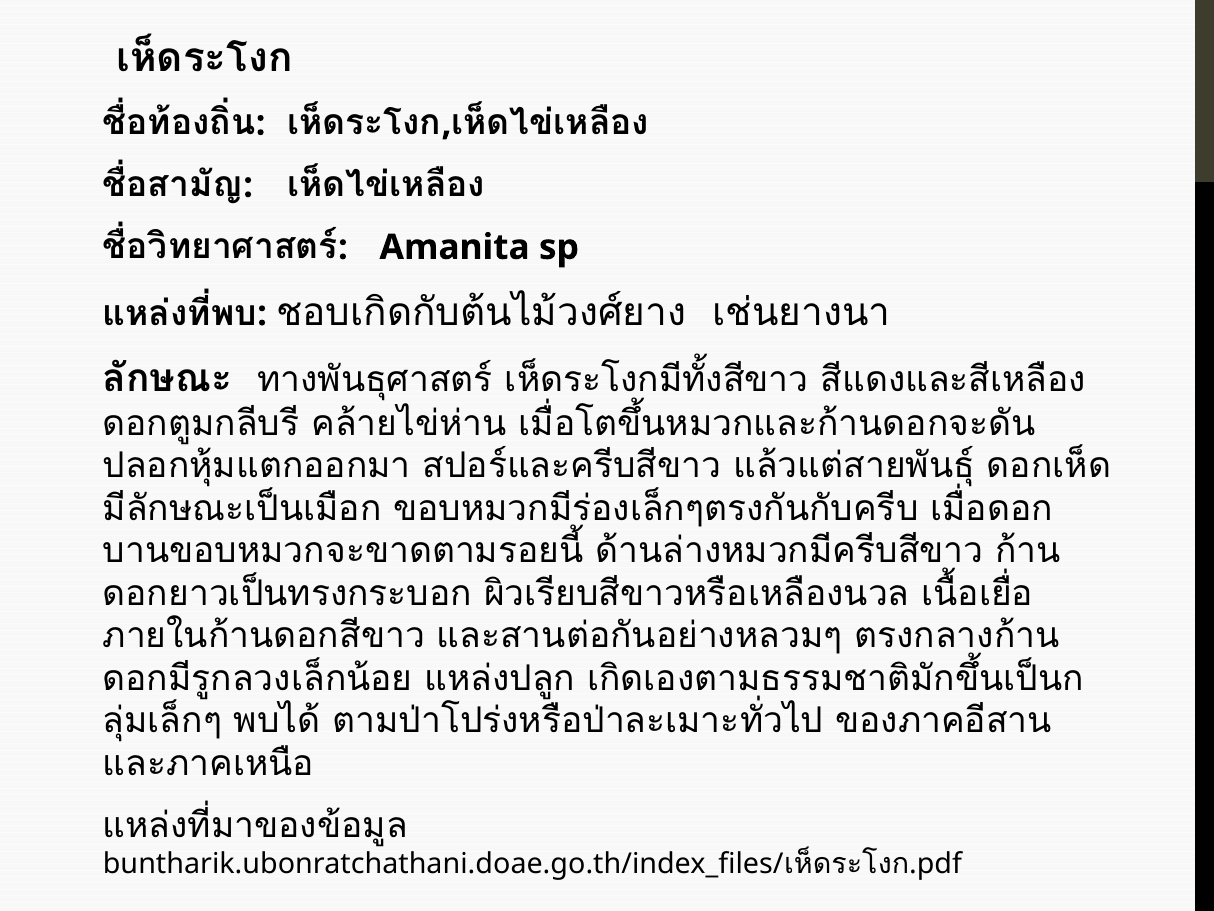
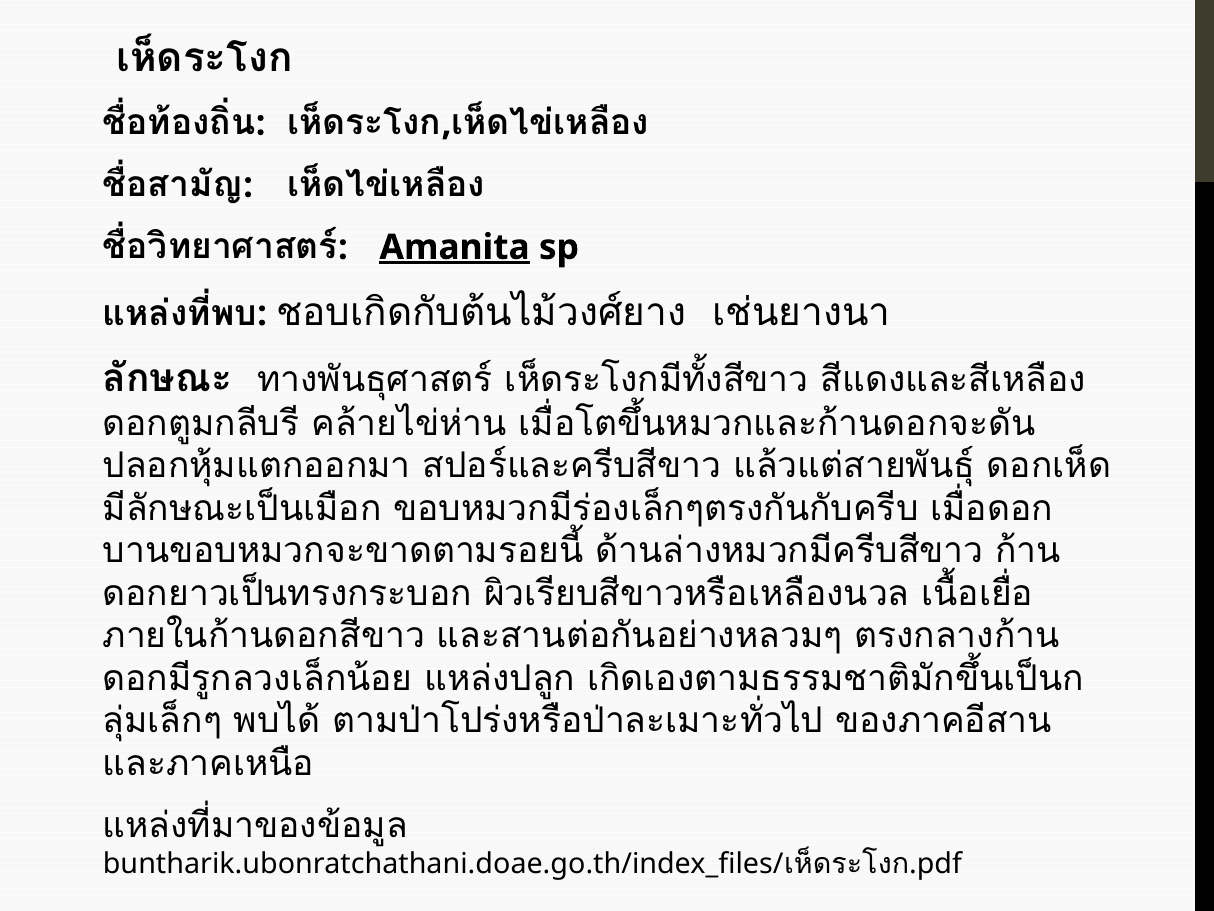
Amanita underline: none -> present (455, 247)
